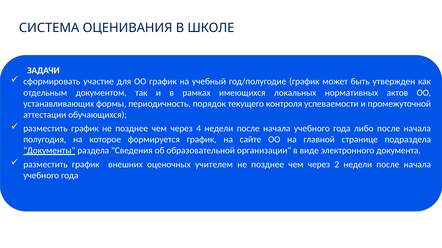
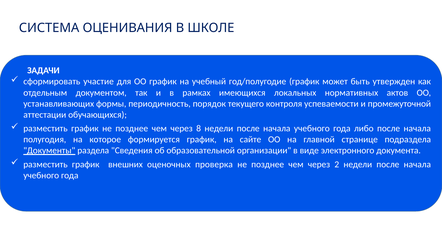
4: 4 -> 8 (199, 129)
учителем: учителем -> проверка (214, 165)
